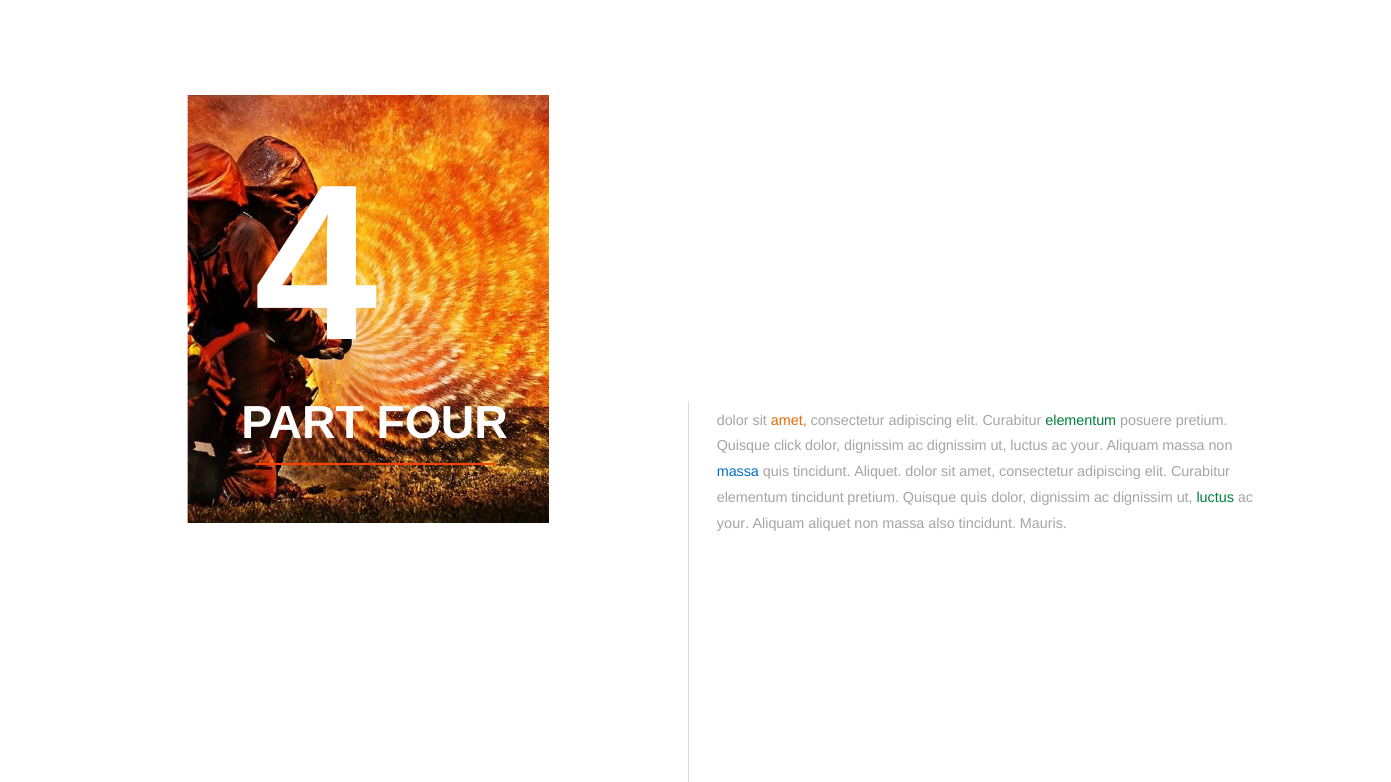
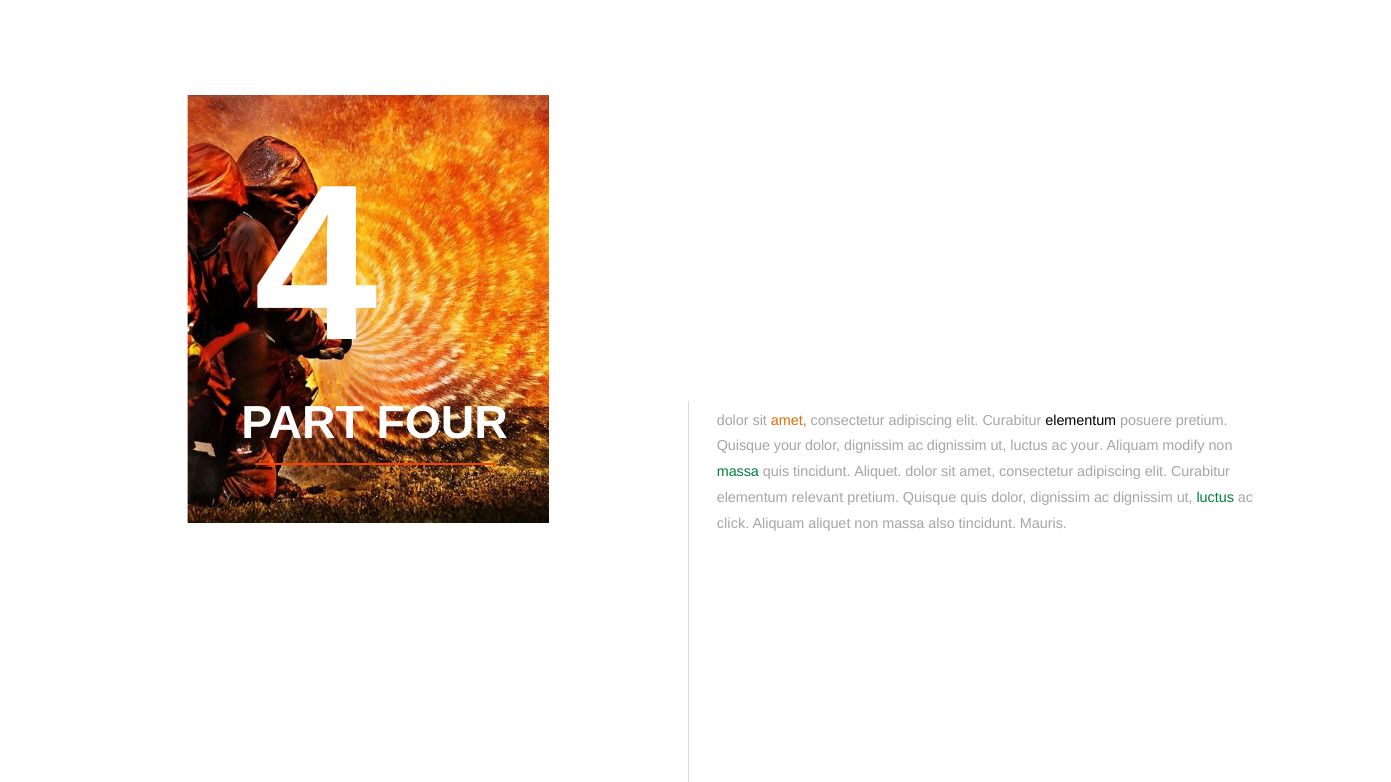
elementum colour: green -> black (1081, 421)
Quisque click: click -> your (788, 446)
Aliquam massa: massa -> modify (1184, 446)
massa colour: blue -> green (738, 472)
elementum tincidunt: tincidunt -> relevant (817, 498)
your: your -> click (733, 524)
